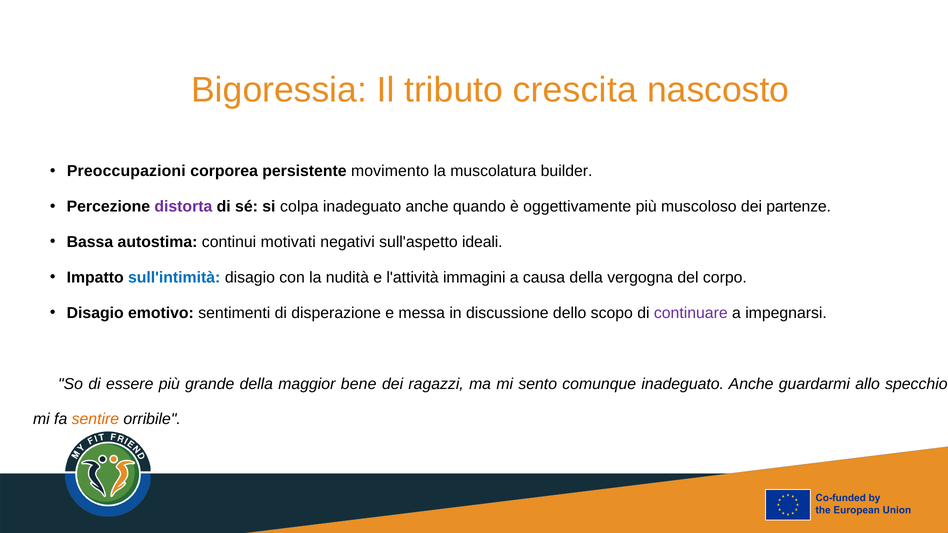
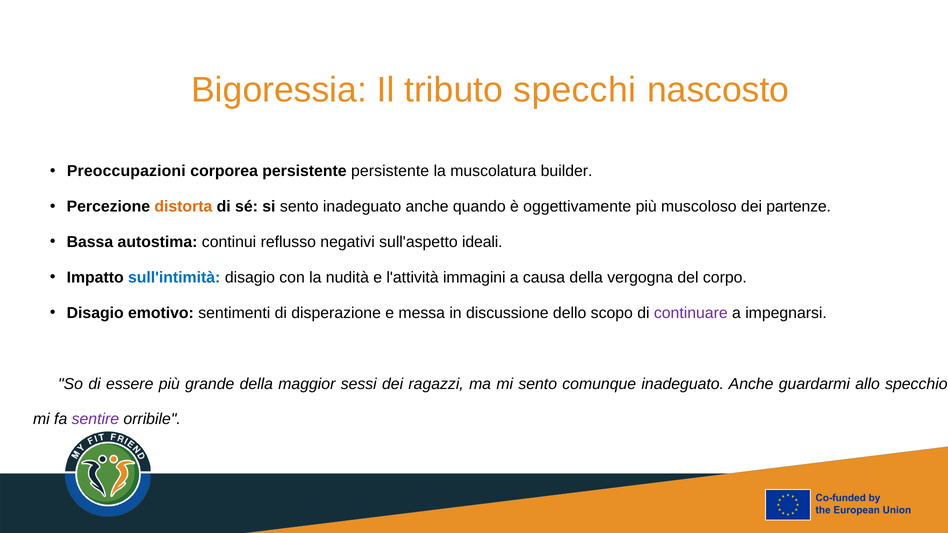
crescita: crescita -> specchi (575, 90)
persistente movimento: movimento -> persistente (390, 171)
distorta colour: purple -> orange (183, 207)
si colpa: colpa -> sento (299, 207)
motivati: motivati -> reflusso (288, 242)
bene: bene -> sessi (359, 384)
sentire colour: orange -> purple (95, 419)
